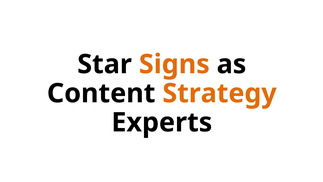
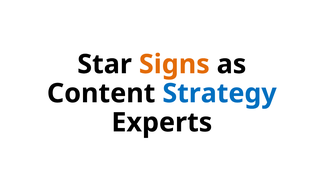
Strategy colour: orange -> blue (220, 93)
